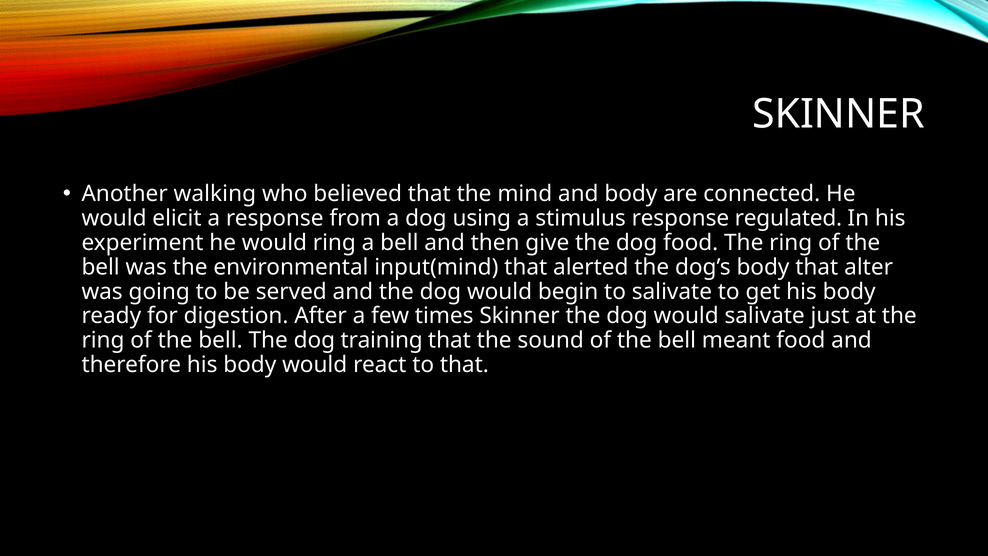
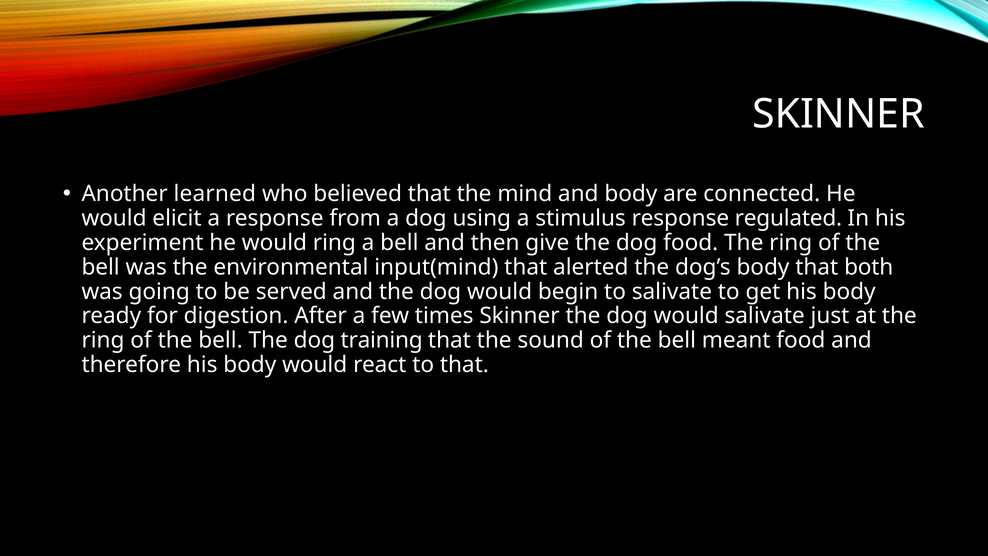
walking: walking -> learned (215, 194)
alter: alter -> both (869, 267)
